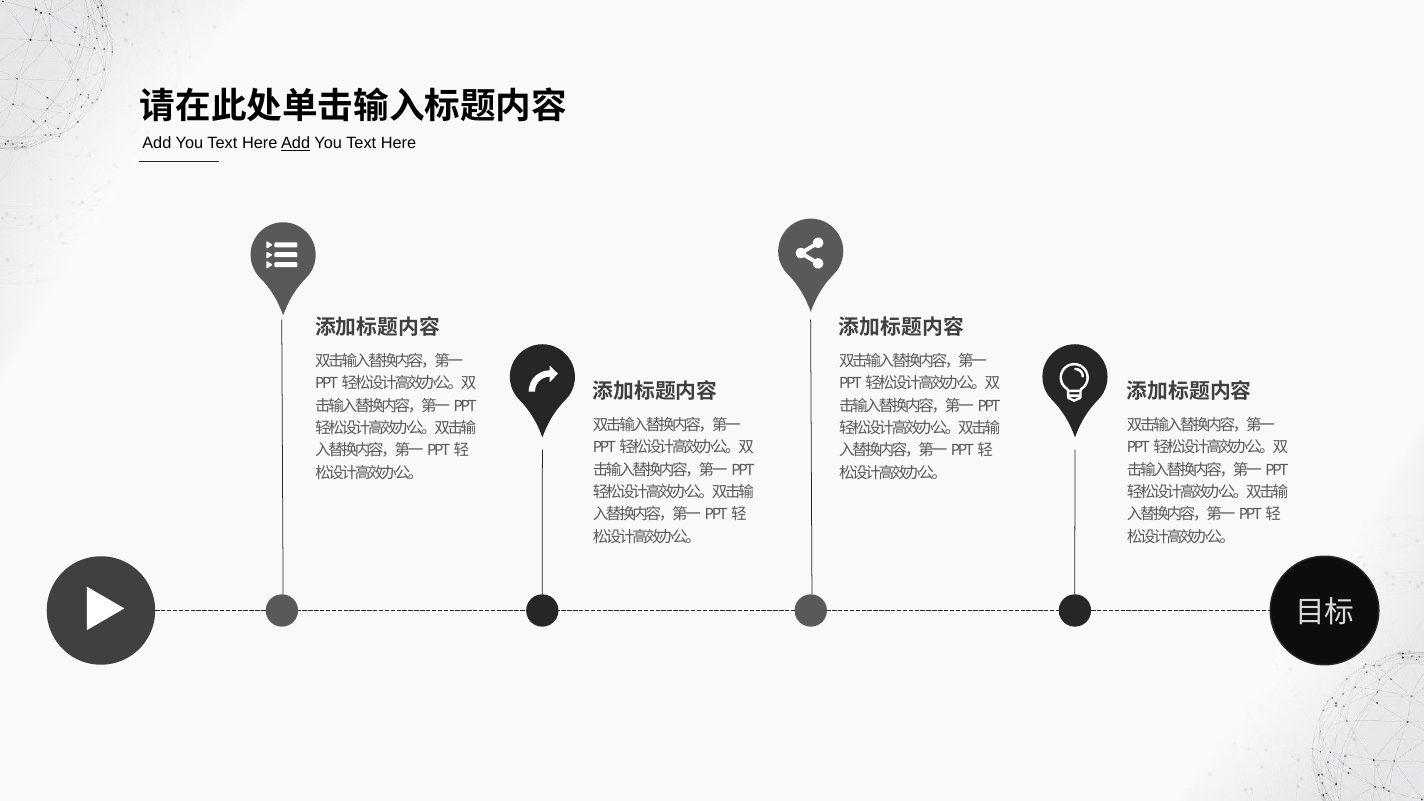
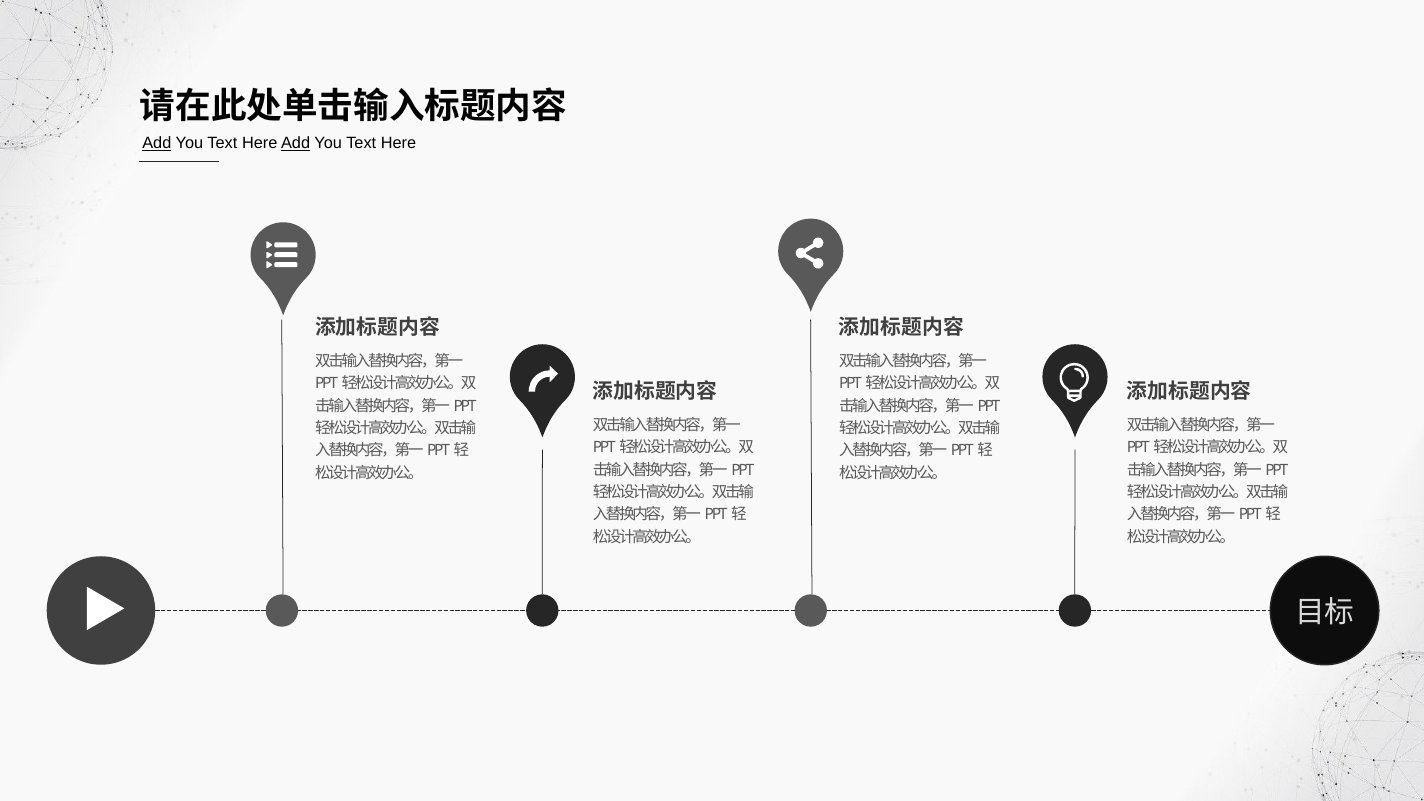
Add underline: none -> present (157, 143)
